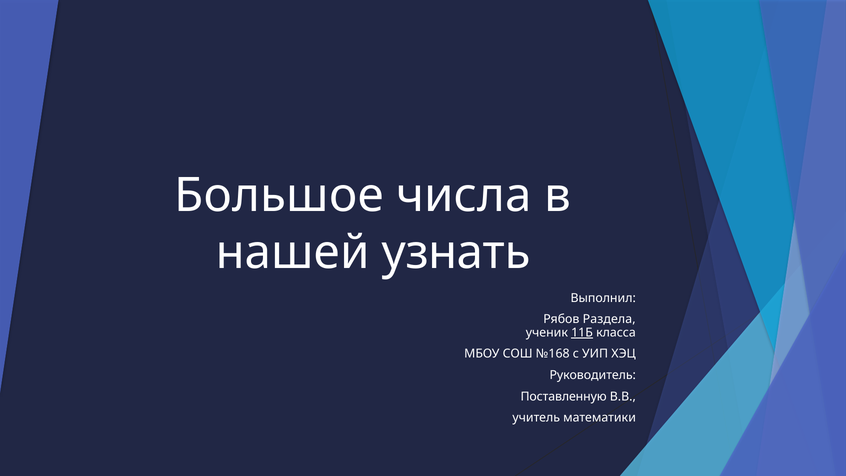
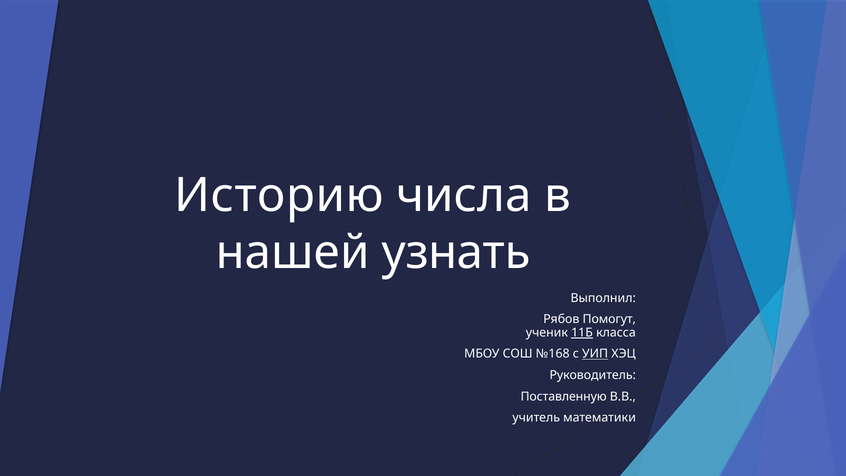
Большое: Большое -> Историю (279, 196)
Раздела: Раздела -> Помогут (609, 319)
УИП underline: none -> present (595, 354)
